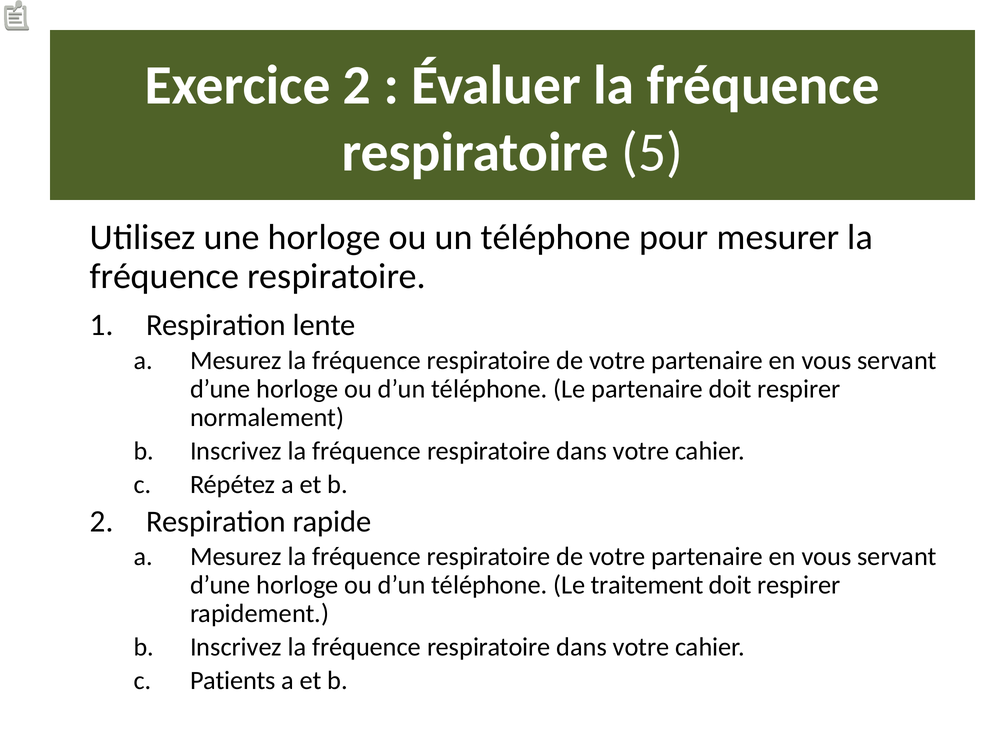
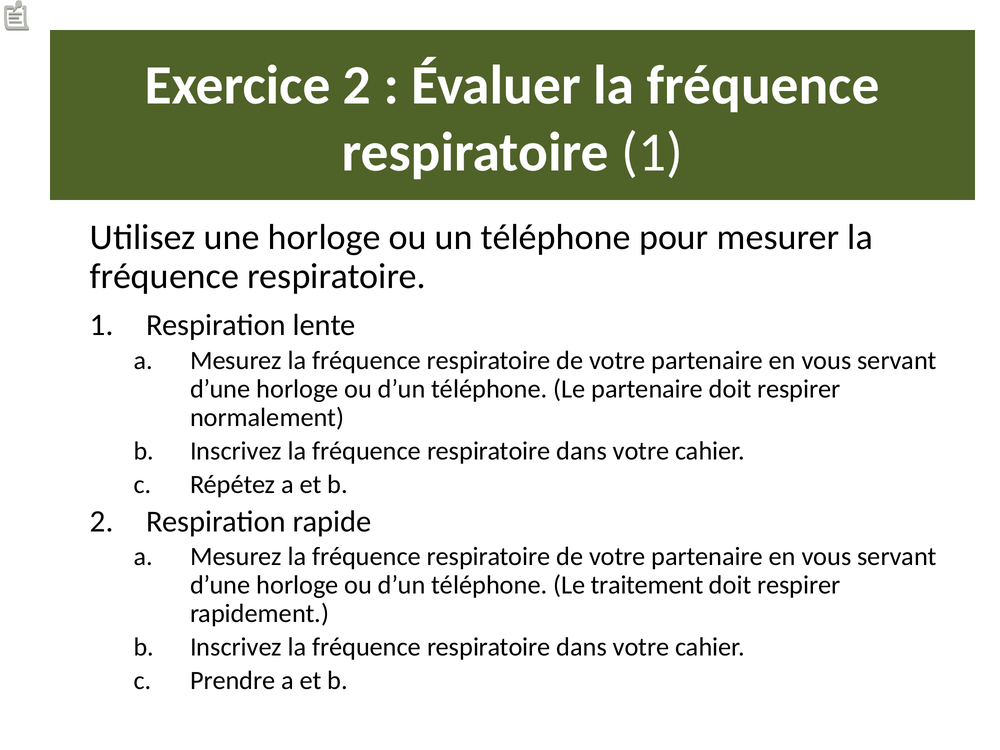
5: 5 -> 1 (652, 152)
Patients: Patients -> Prendre (233, 681)
